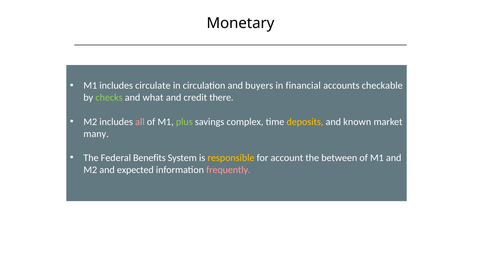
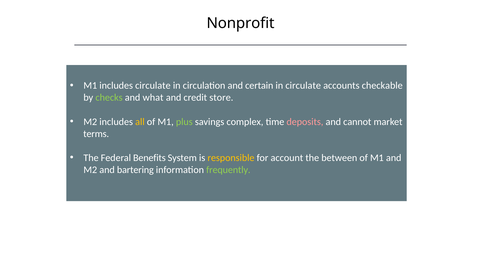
Monetary: Monetary -> Nonprofit (240, 23)
buyers: buyers -> certain (259, 85)
in financial: financial -> circulate (303, 85)
there: there -> store (221, 98)
all colour: pink -> yellow (140, 122)
deposits colour: yellow -> pink (305, 122)
known: known -> cannot (357, 122)
many: many -> terms (96, 134)
expected: expected -> bartering (135, 170)
frequently colour: pink -> light green (228, 170)
